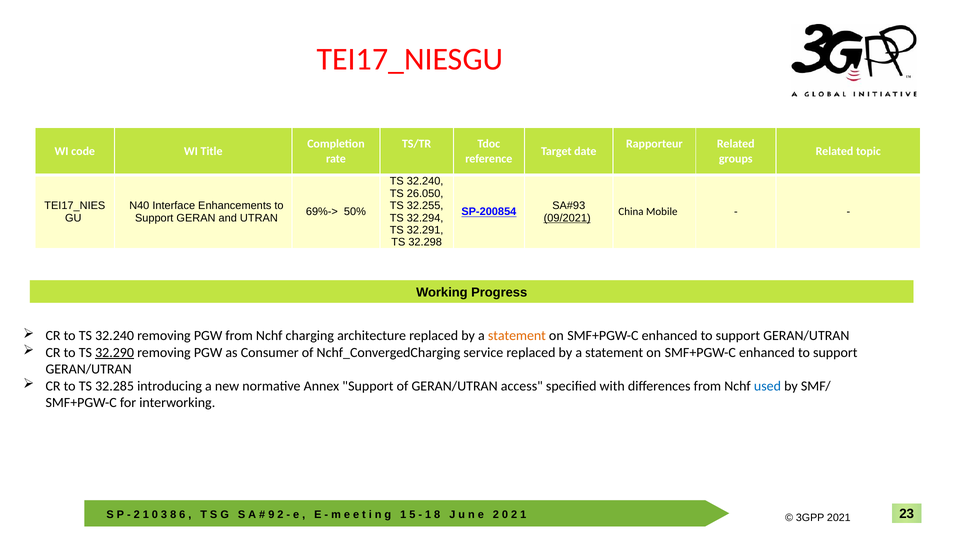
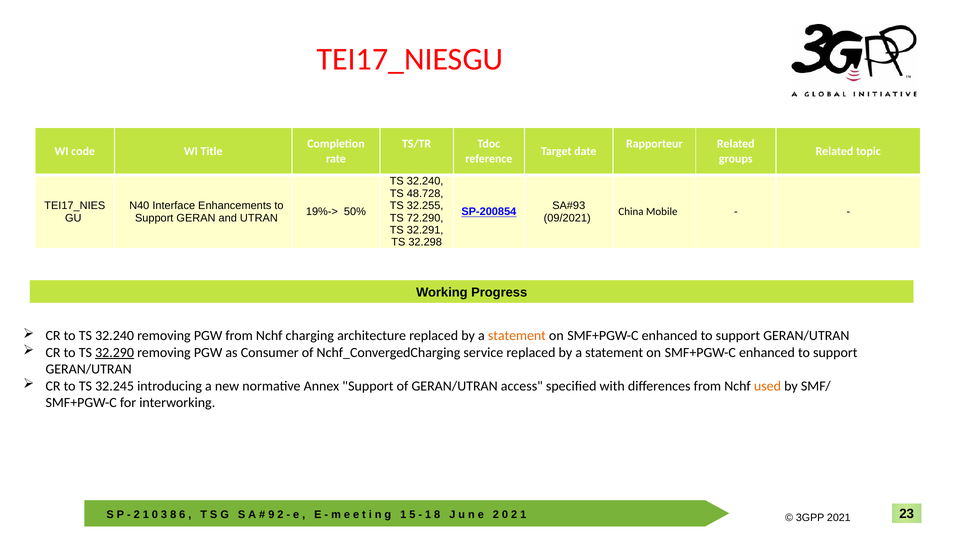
26.050: 26.050 -> 48.728 (425, 193)
69%->: 69%-> -> 19%-> (322, 212)
32.294: 32.294 -> 72.290 (425, 218)
09/2021 underline: present -> none (567, 218)
32.285: 32.285 -> 32.245 (115, 386)
used colour: blue -> orange (767, 386)
